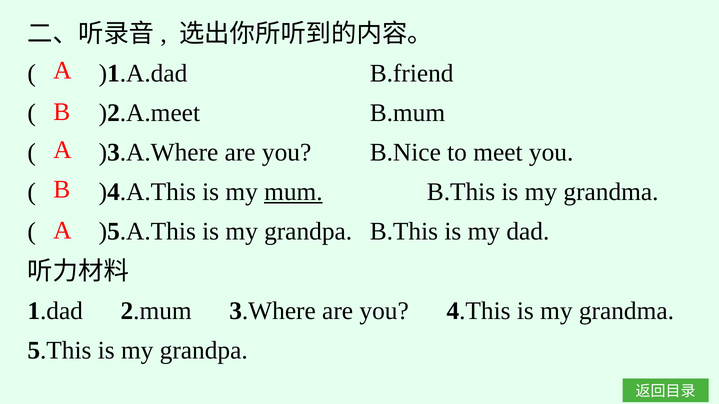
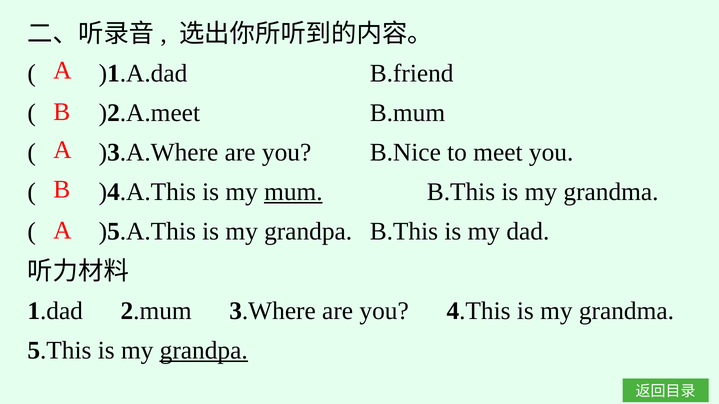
grandpa underline: none -> present (204, 351)
